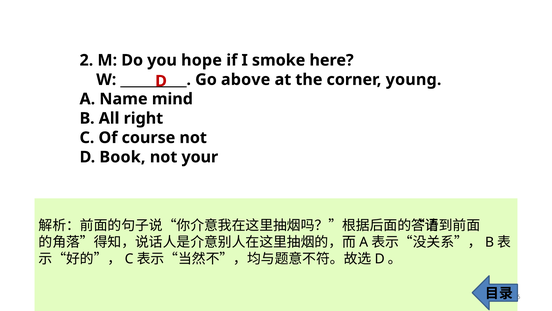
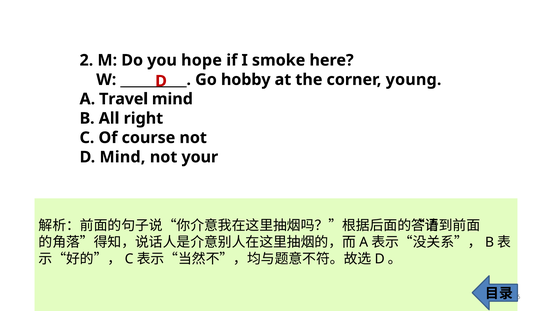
above: above -> hobby (246, 79)
Name: Name -> Travel (124, 99)
D Book: Book -> Mind (122, 157)
